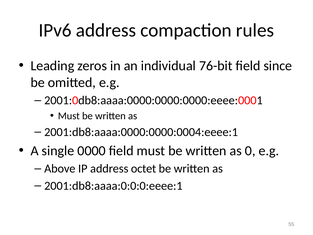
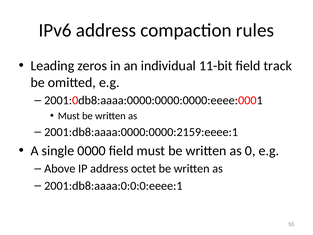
76-bit: 76-bit -> 11-bit (216, 66)
since: since -> track (278, 66)
2001:db8:aaaa:0000:0000:0004:eeee:1: 2001:db8:aaaa:0000:0000:0004:eeee:1 -> 2001:db8:aaaa:0000:0000:2159:eeee:1 (141, 132)
